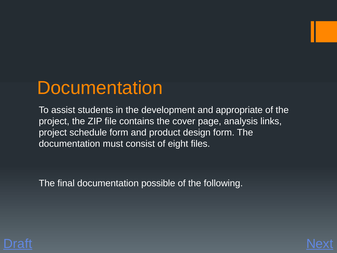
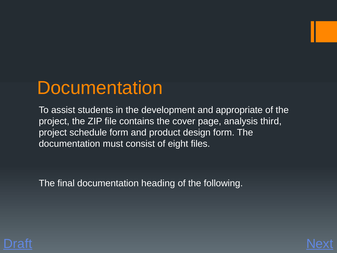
links: links -> third (271, 121)
possible: possible -> heading (158, 183)
